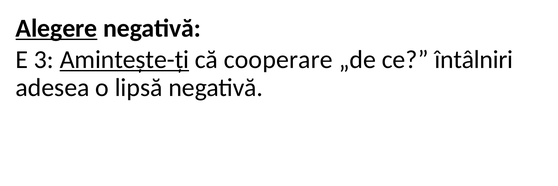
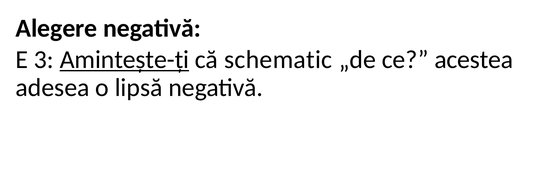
Alegere underline: present -> none (56, 28)
cooperare: cooperare -> schematic (278, 60)
întâlniri: întâlniri -> acestea (474, 60)
